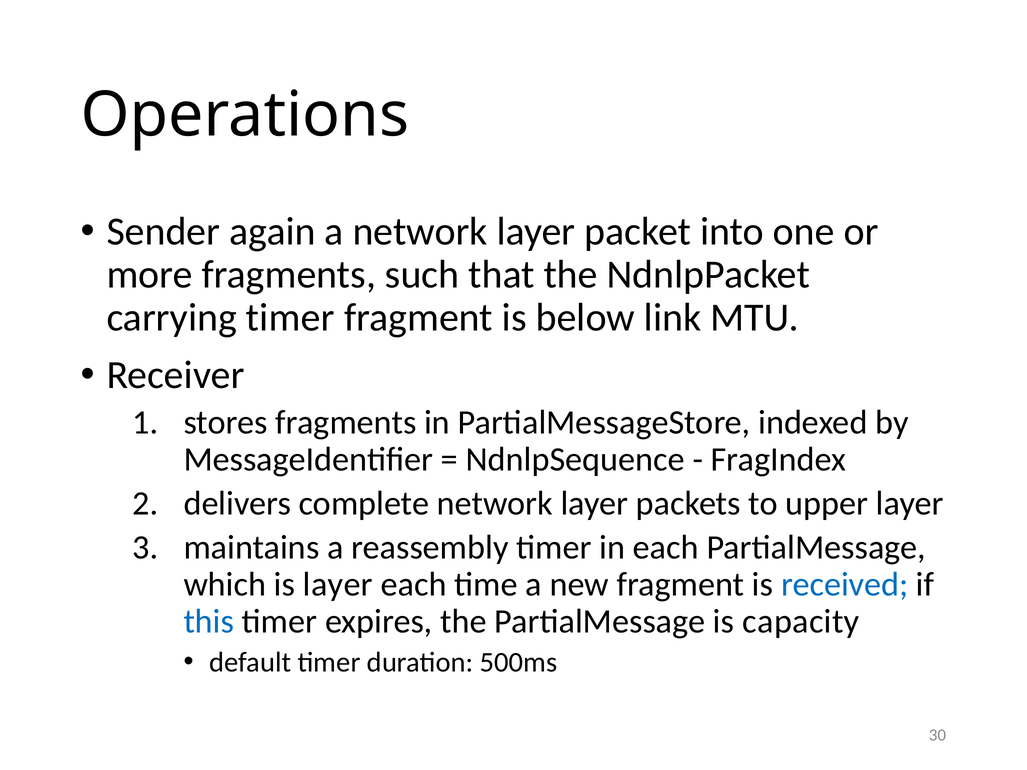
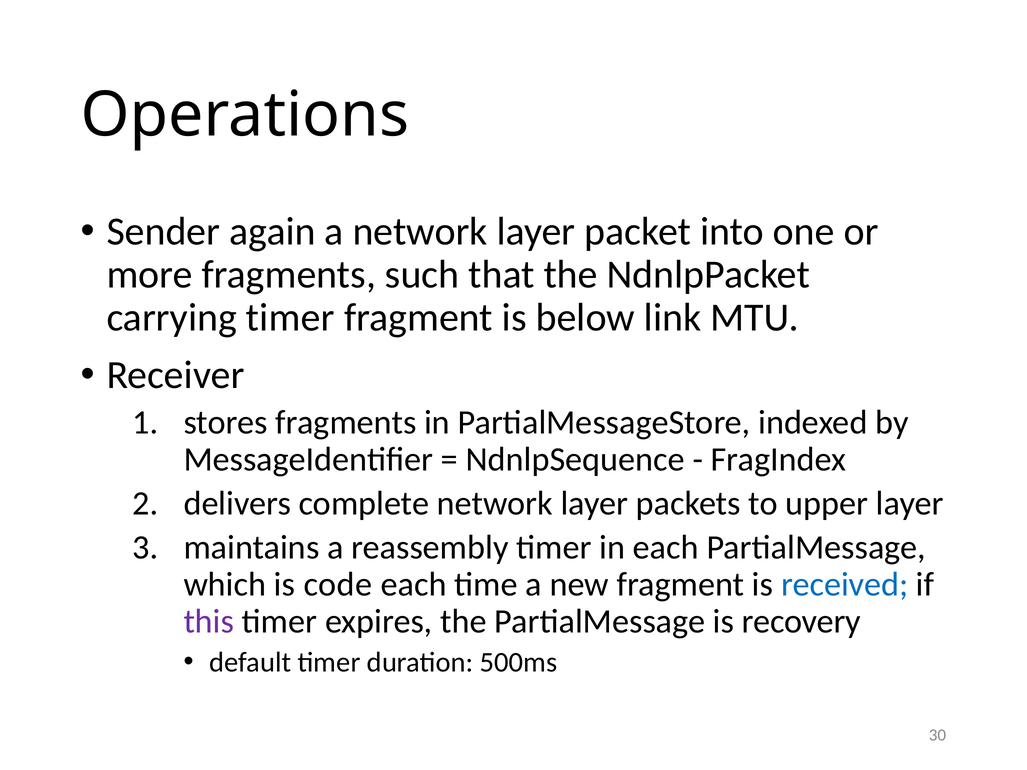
is layer: layer -> code (338, 584)
this colour: blue -> purple (209, 621)
capacity: capacity -> recovery (801, 621)
